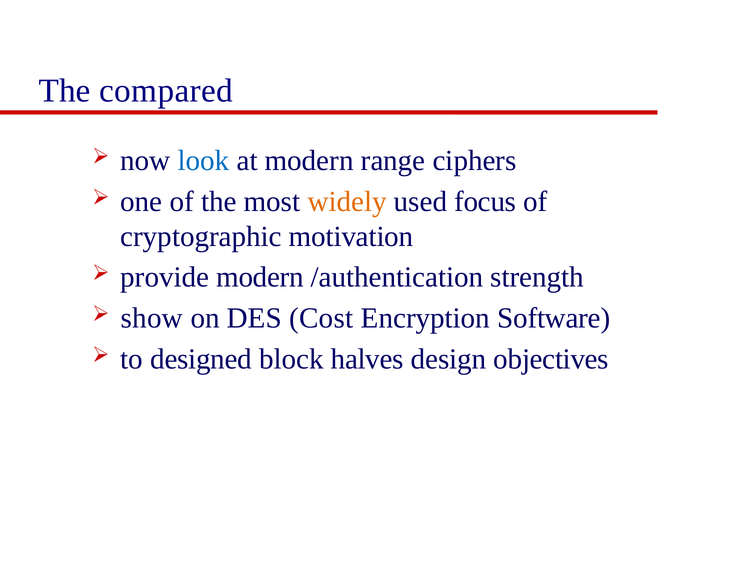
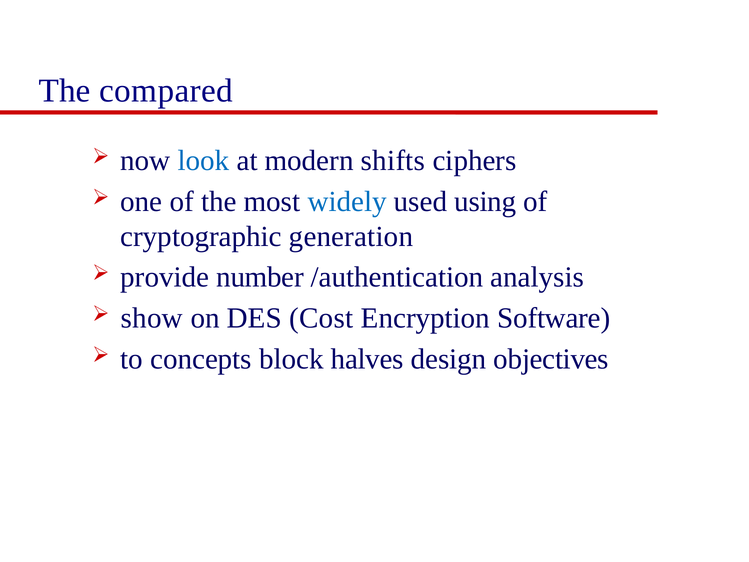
range: range -> shifts (393, 161)
widely colour: orange -> blue (347, 201)
focus: focus -> using (485, 201)
motivation: motivation -> generation (351, 236)
provide modern: modern -> number (260, 277)
strength: strength -> analysis (537, 277)
designed: designed -> concepts (201, 359)
